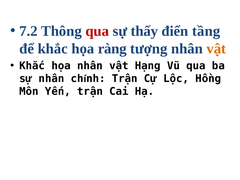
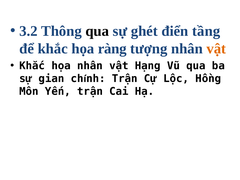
7.2: 7.2 -> 3.2 (28, 31)
qua colour: red -> black (97, 31)
thấy: thấy -> ghét (144, 31)
sự nhân: nhân -> gian (51, 79)
